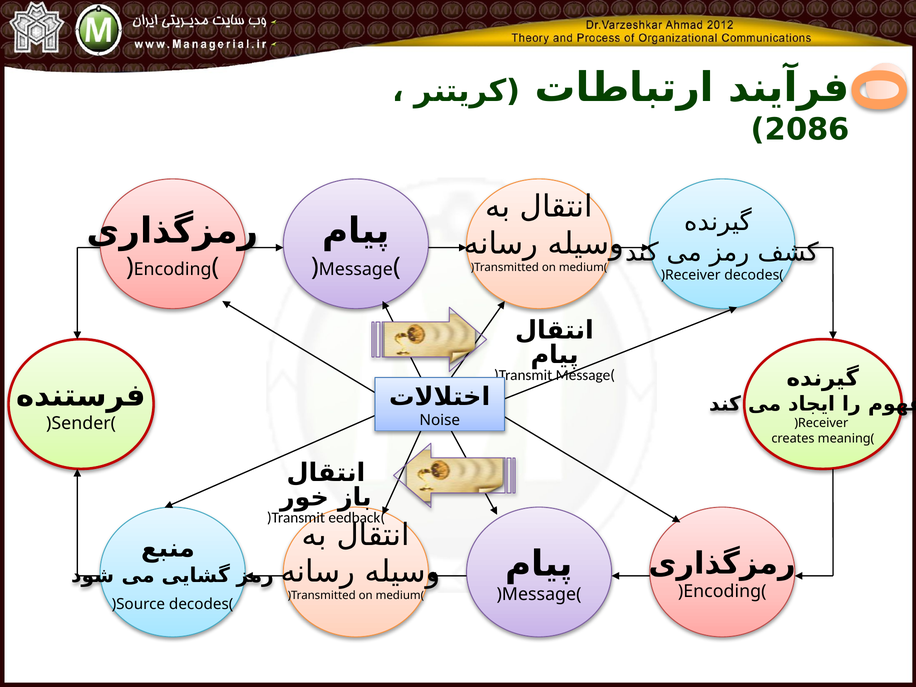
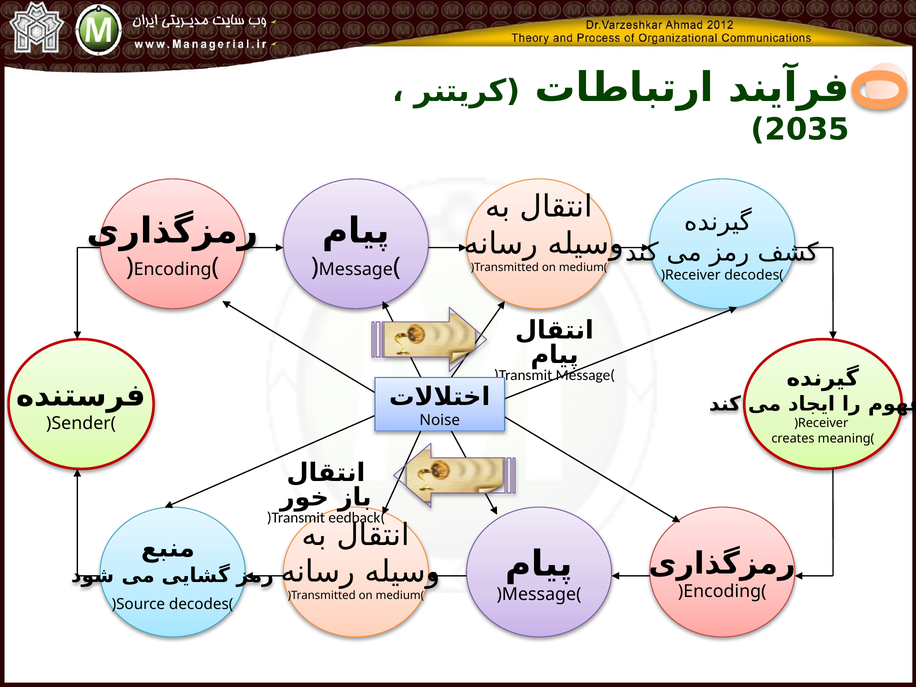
2086: 2086 -> 2035 (807, 130)
